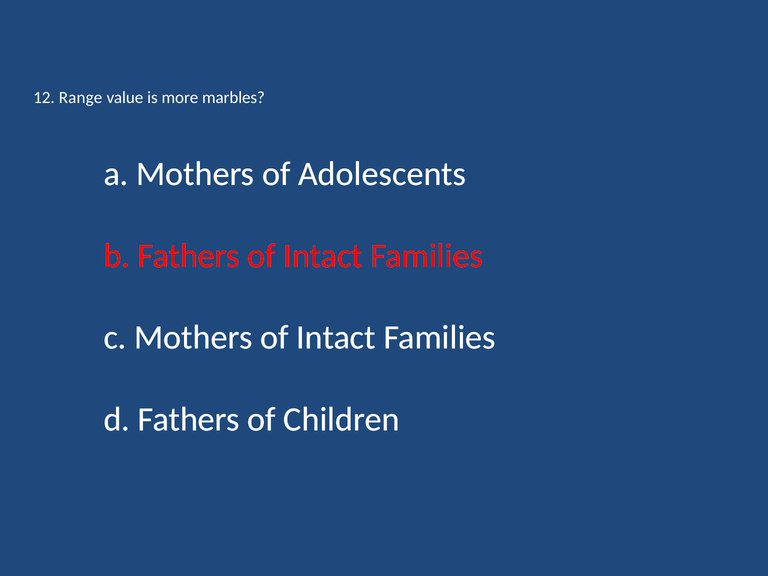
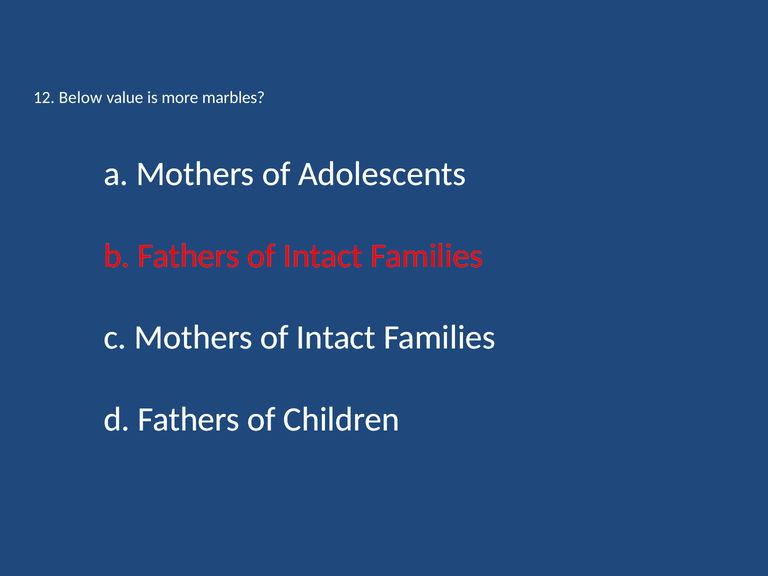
Range: Range -> Below (81, 98)
